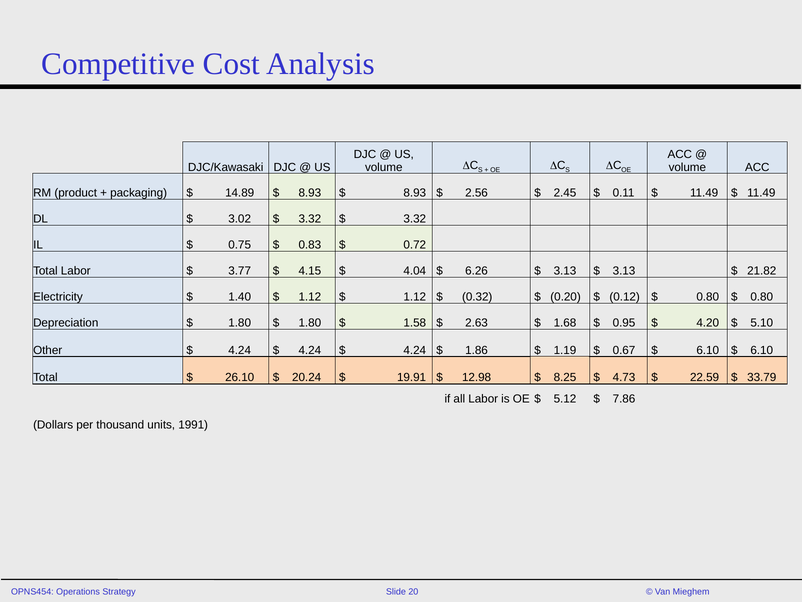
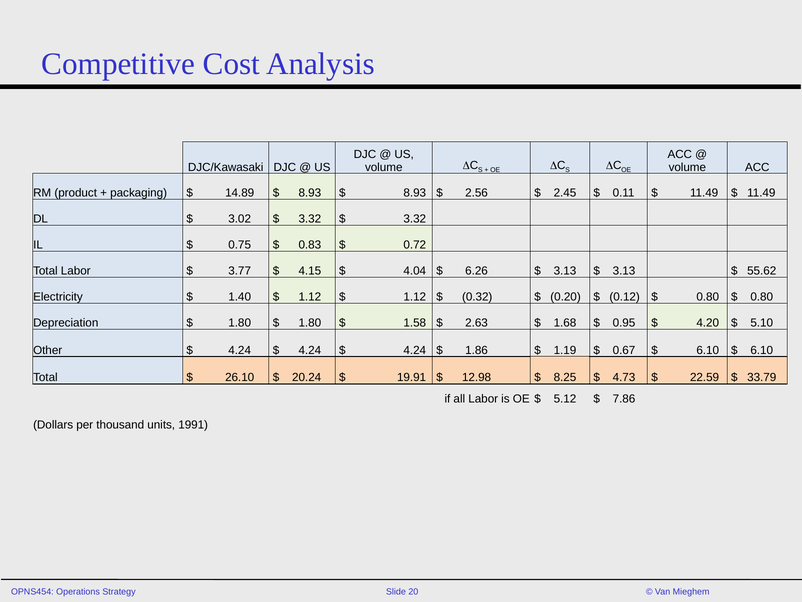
21.82: 21.82 -> 55.62 (762, 271)
